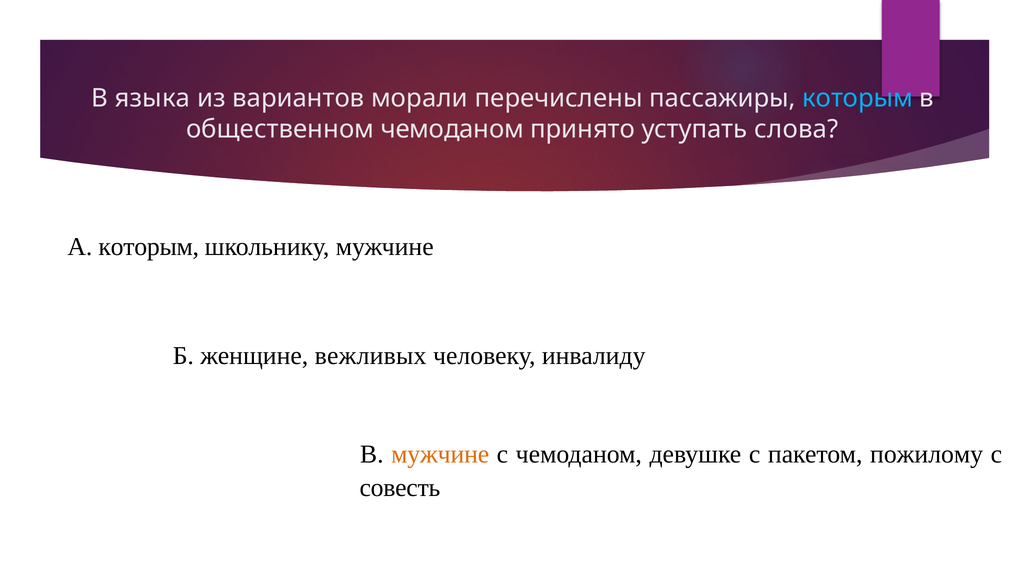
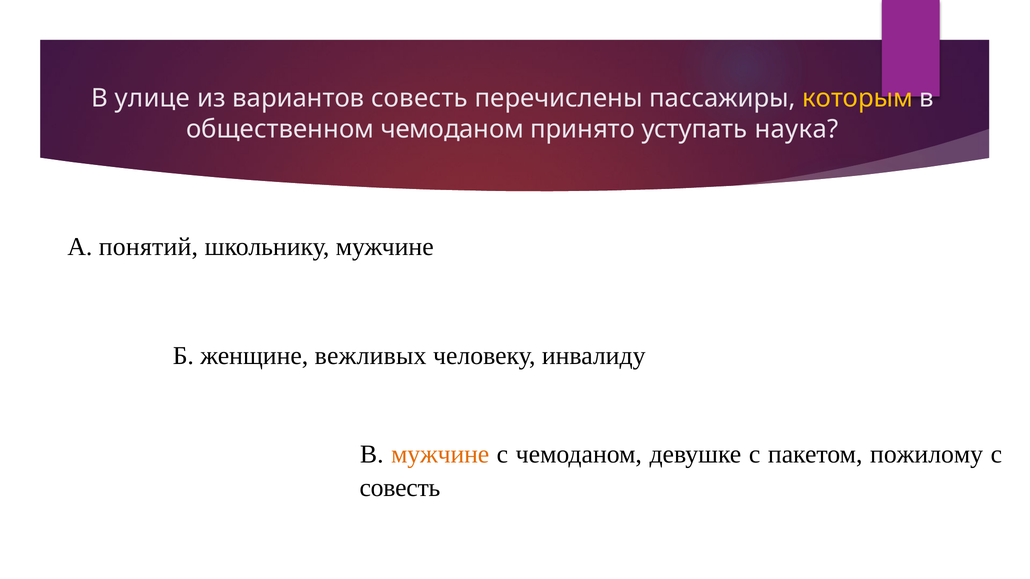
языка: языка -> улице (152, 98)
вариантов морали: морали -> совесть (419, 98)
которым colour: light blue -> yellow (858, 98)
слова: слова -> наука (796, 129)
А которым: которым -> понятий (148, 247)
